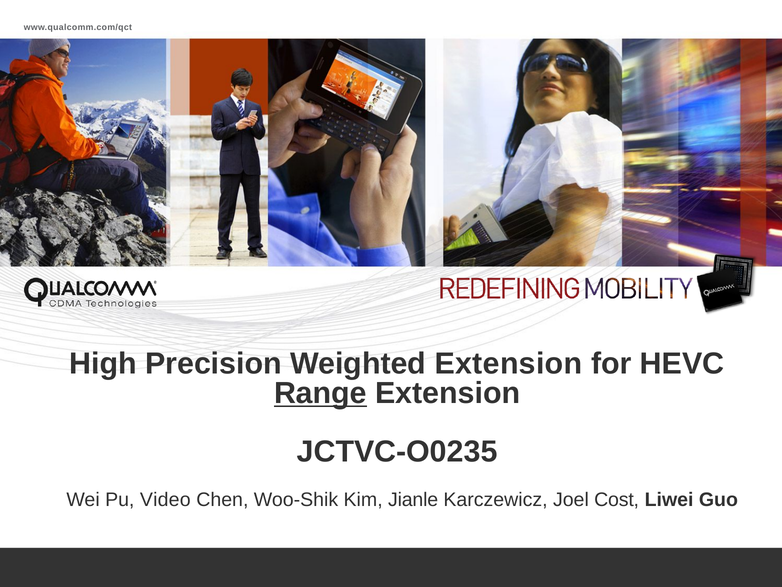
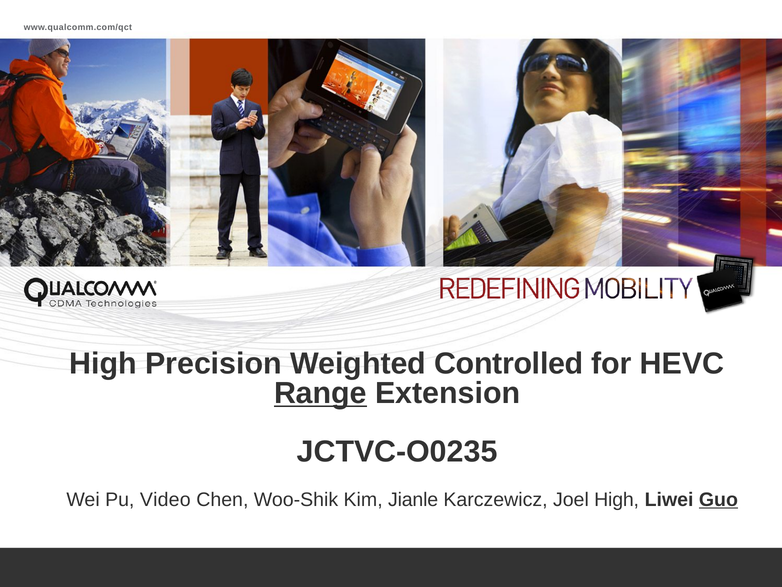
Weighted Extension: Extension -> Controlled (509, 364)
Joel Cost: Cost -> High (617, 499)
Guo underline: none -> present (718, 499)
